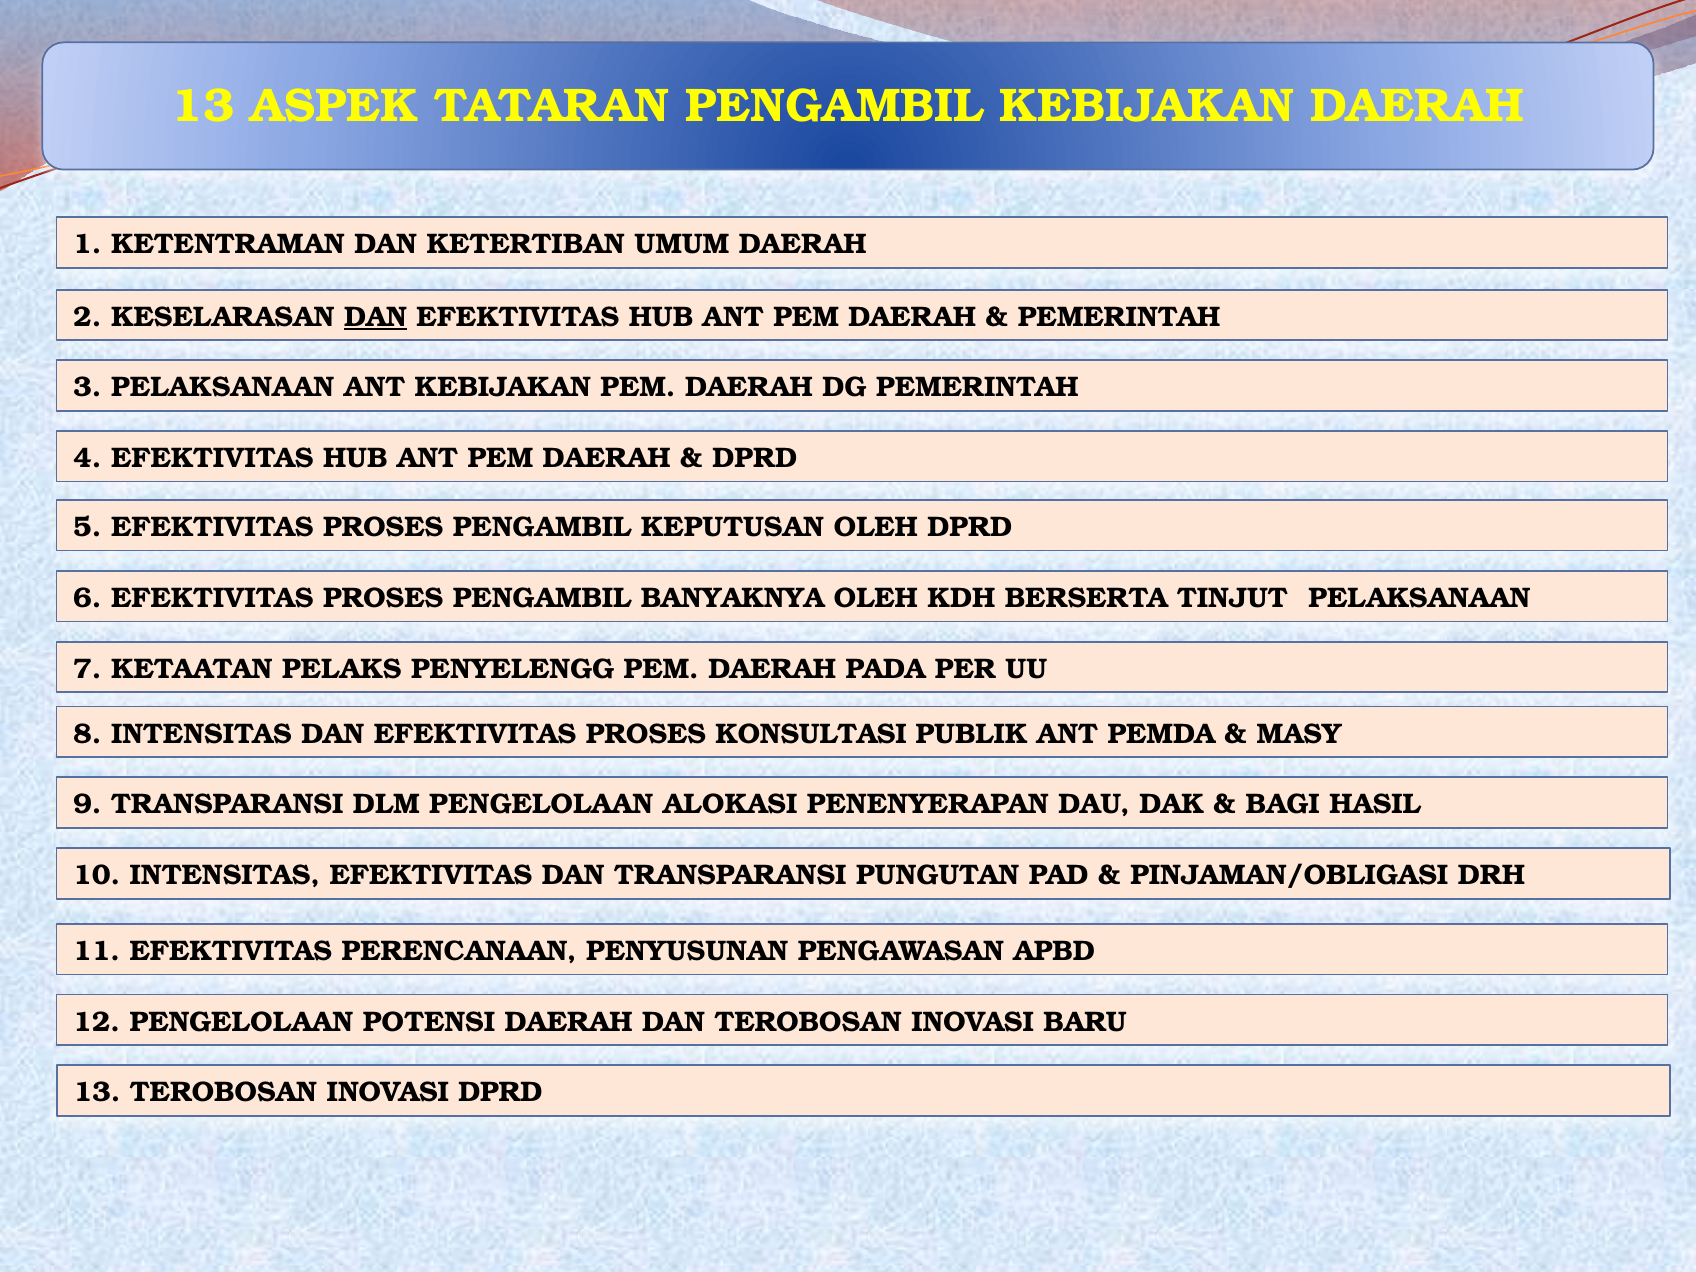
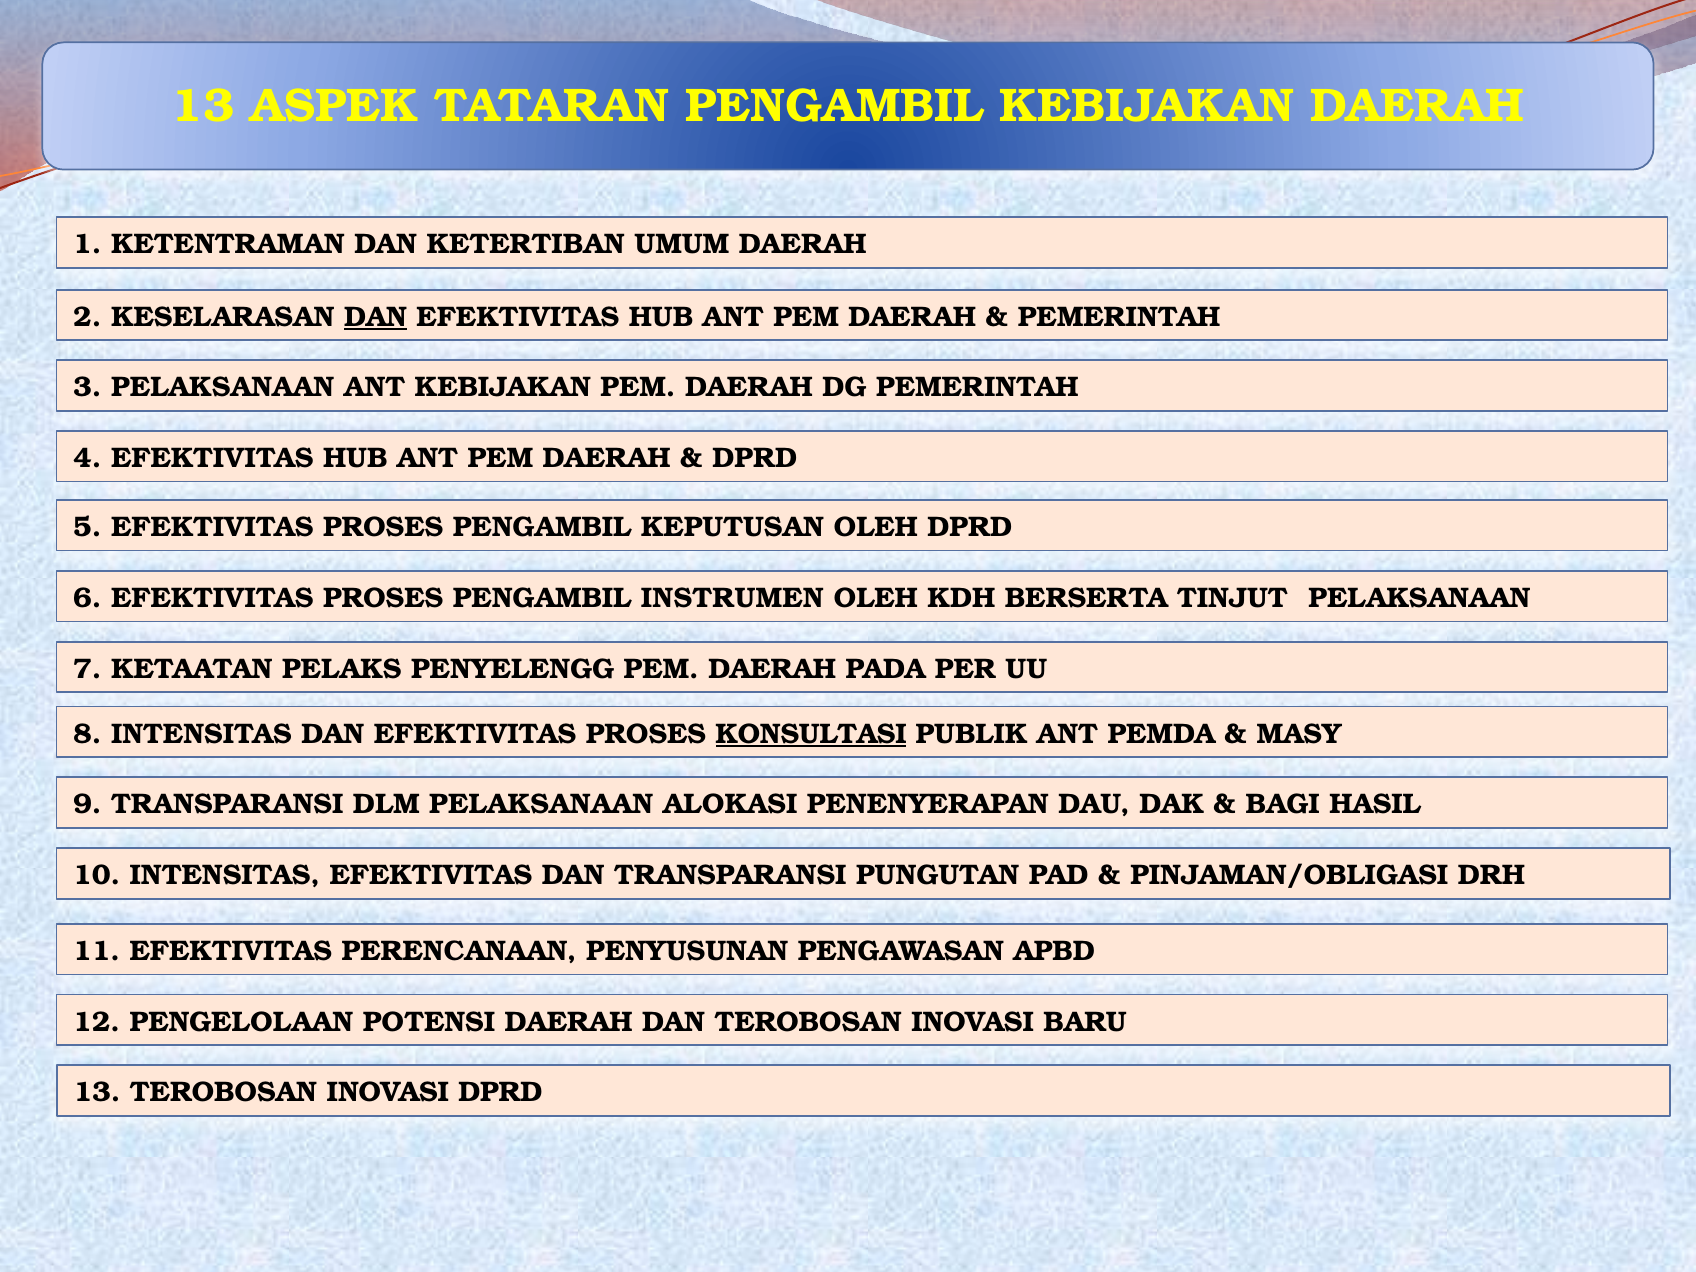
BANYAKNYA: BANYAKNYA -> INSTRUMEN (732, 598)
KONSULTASI underline: none -> present (811, 734)
DLM PENGELOLAAN: PENGELOLAAN -> PELAKSANAAN (541, 805)
